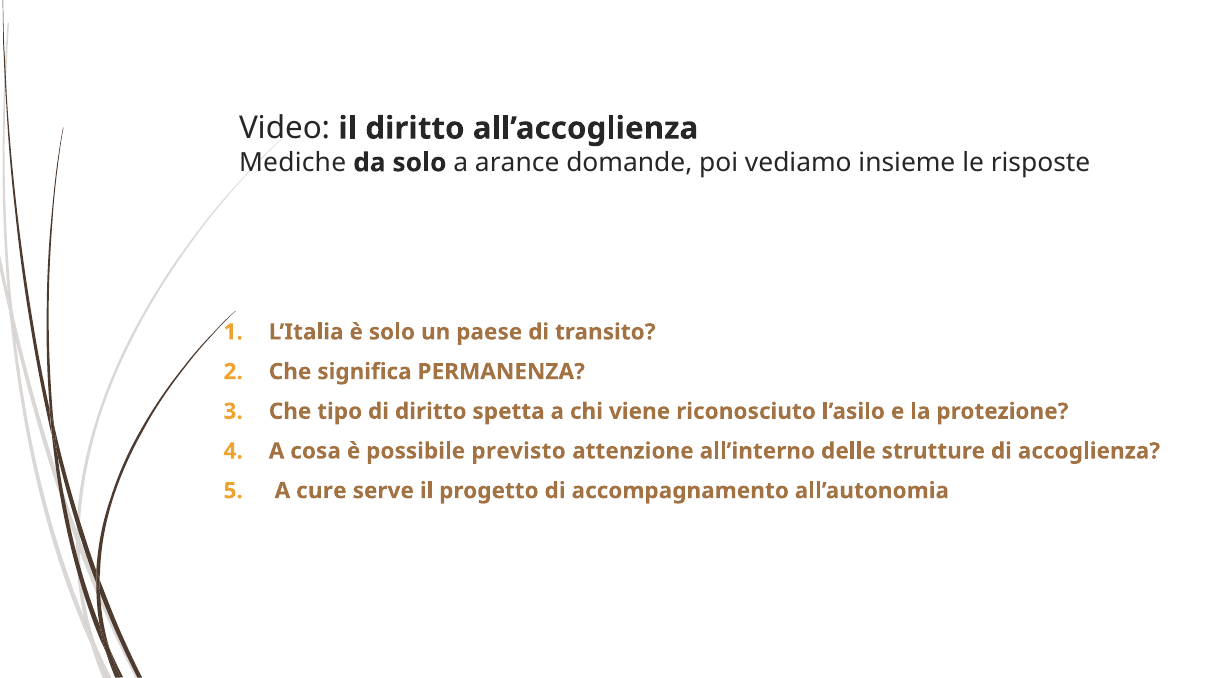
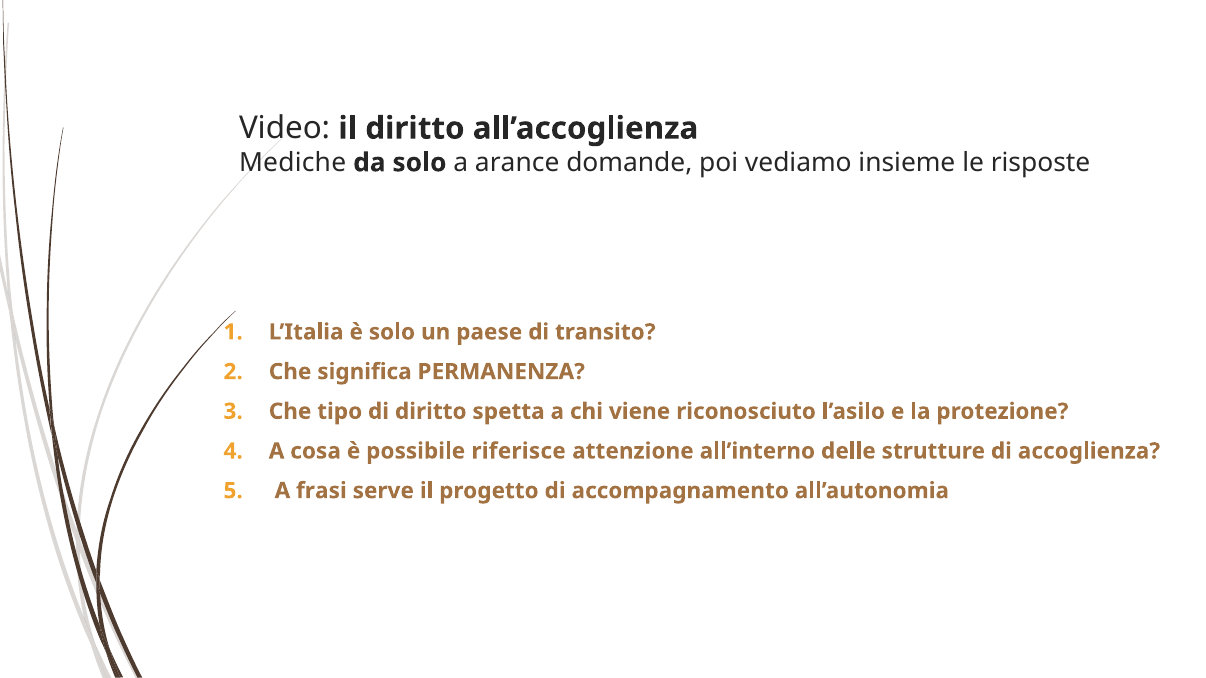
previsto: previsto -> riferisce (519, 451)
cure: cure -> frasi (321, 491)
